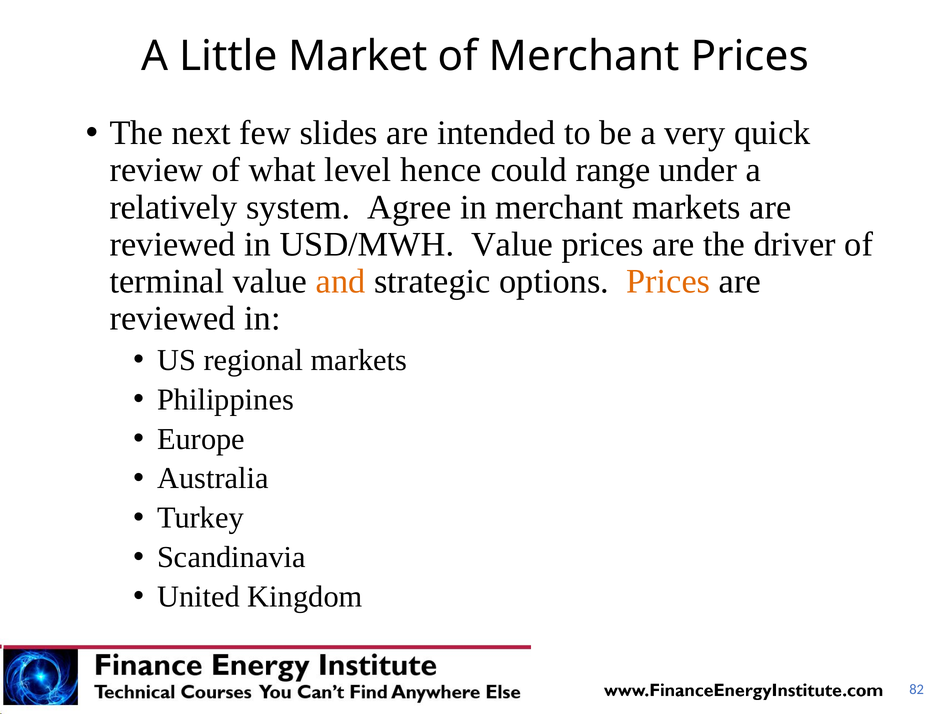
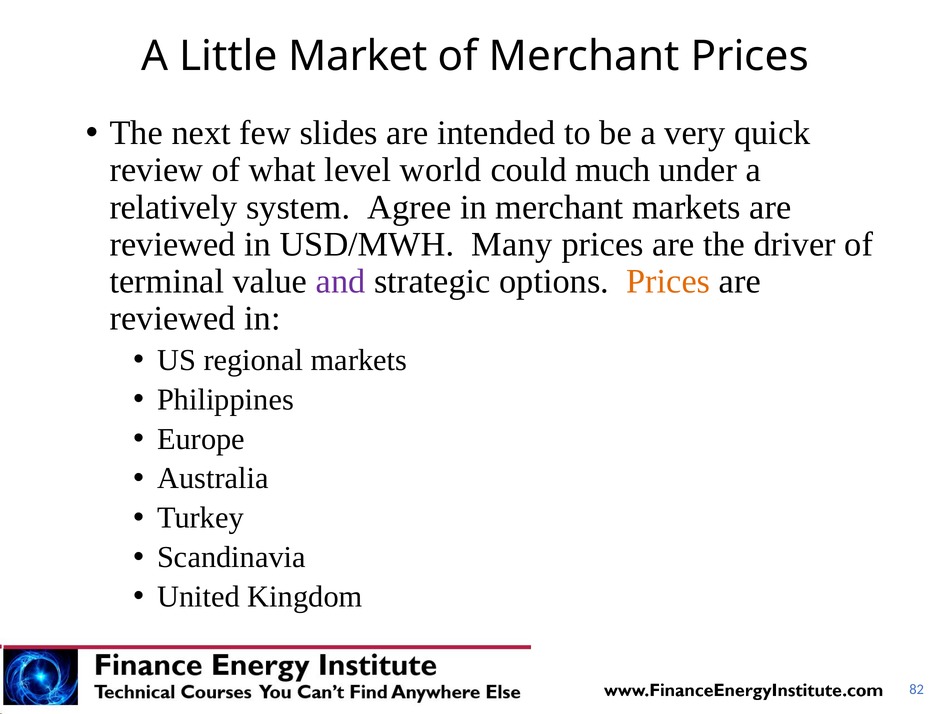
hence: hence -> world (441, 170)
range: range -> much (613, 170)
USD/MWH Value: Value -> Many (512, 244)
and colour: orange -> purple (341, 281)
